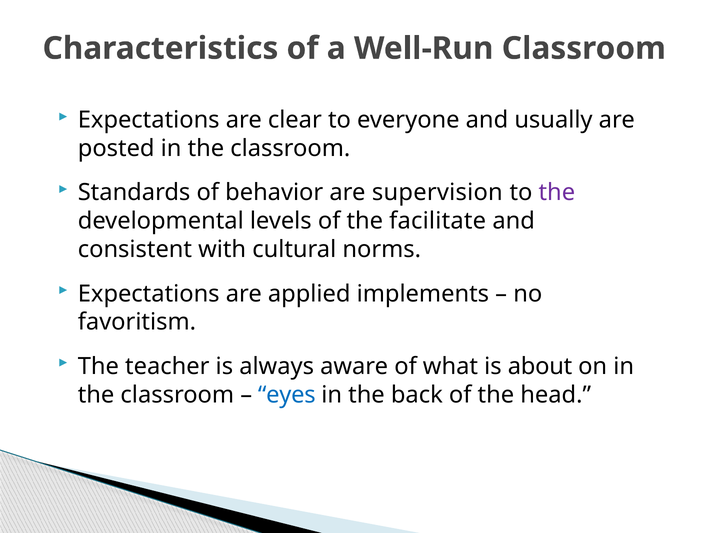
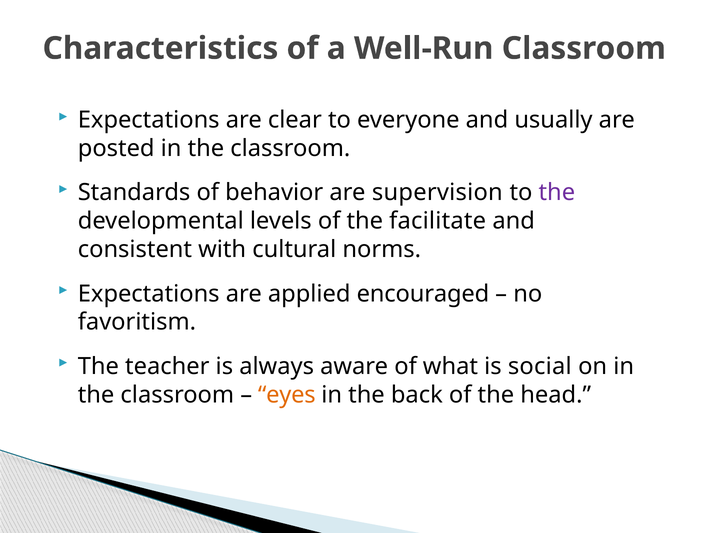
implements: implements -> encouraged (423, 294)
about: about -> social (540, 367)
eyes colour: blue -> orange (287, 395)
